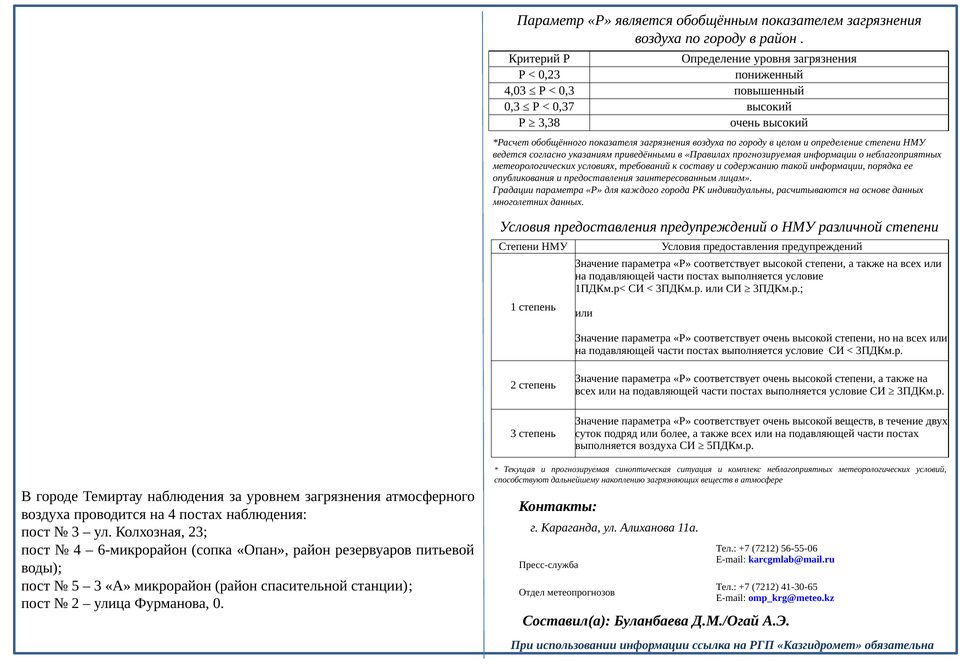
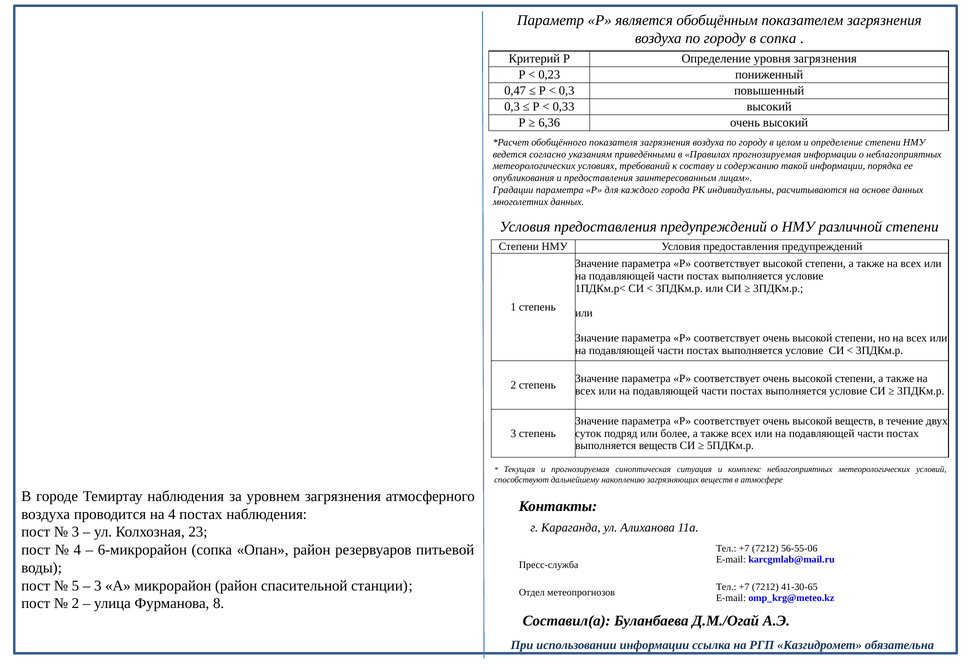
в район: район -> сопка (778, 38)
4,03: 4,03 -> 0,47 (515, 91)
0,37: 0,37 -> 0,33 (564, 107)
3,38: 3,38 -> 6,36 (549, 123)
выполняется воздуха: воздуха -> веществ (658, 446)
0: 0 -> 8 (219, 604)
